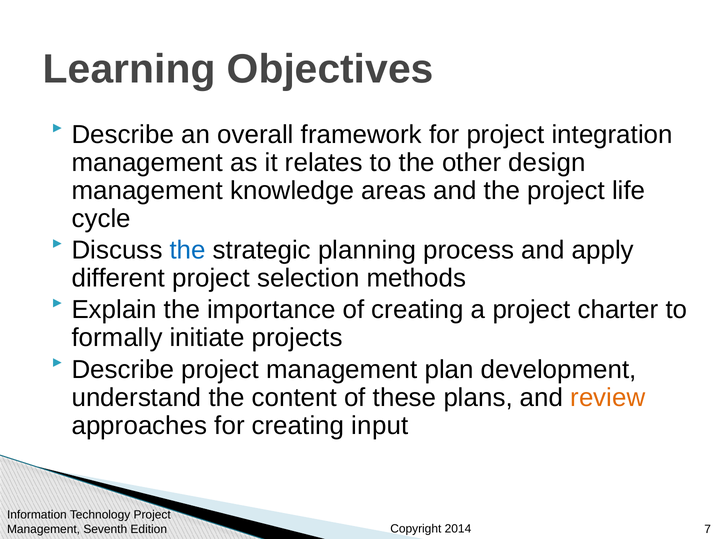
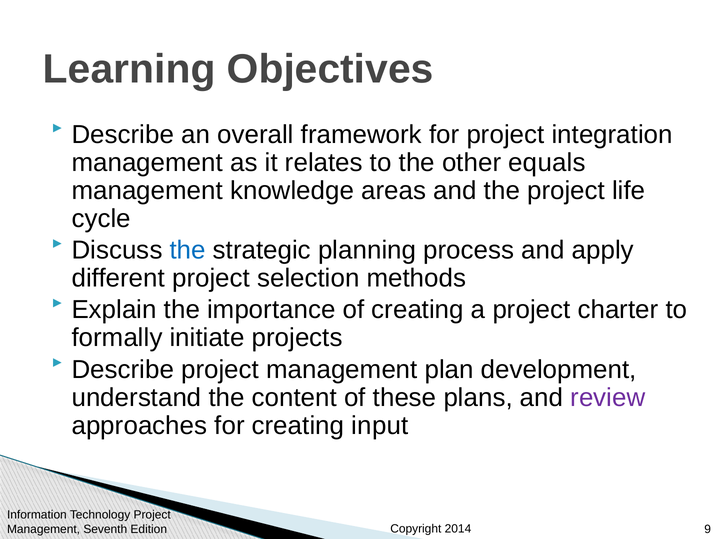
design: design -> equals (547, 163)
review colour: orange -> purple (608, 397)
7: 7 -> 9 (708, 529)
